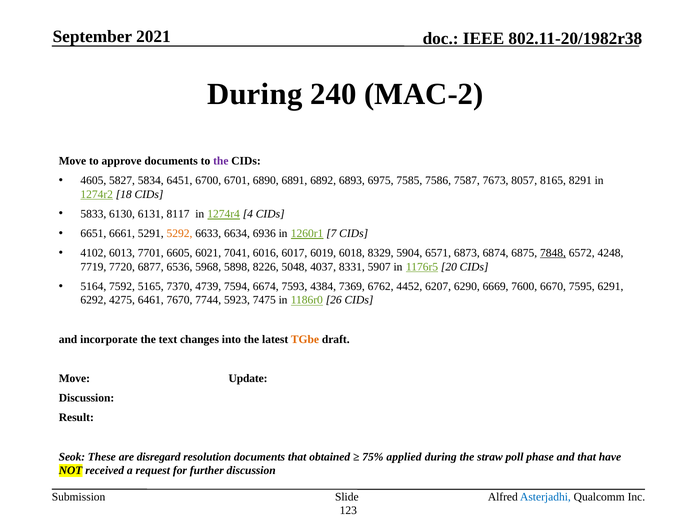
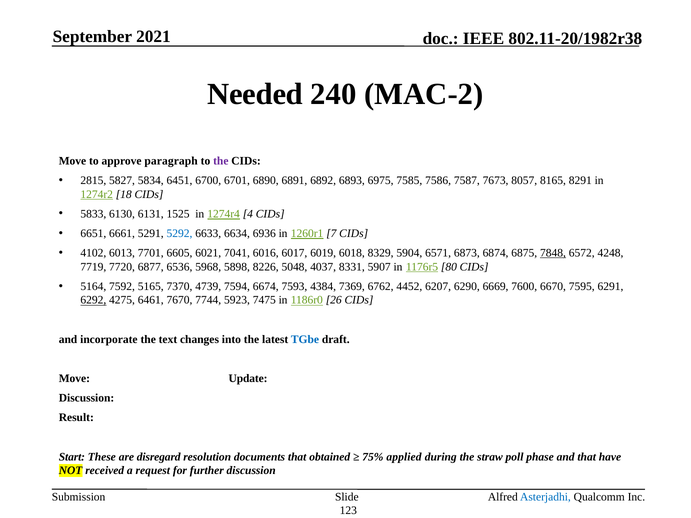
During: During -> Needed (255, 94)
approve documents: documents -> paragraph (171, 161)
4605: 4605 -> 2815 (93, 180)
8117: 8117 -> 1525 (178, 214)
5292 colour: orange -> blue (180, 233)
20: 20 -> 80 (449, 267)
6292 underline: none -> present (93, 300)
TGbe colour: orange -> blue (305, 339)
Seok: Seok -> Start (72, 457)
